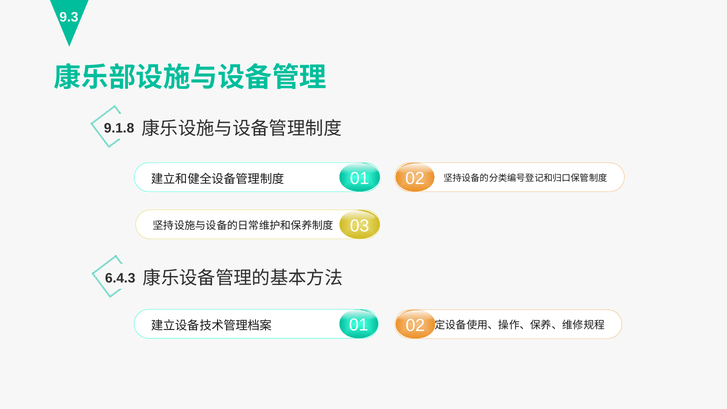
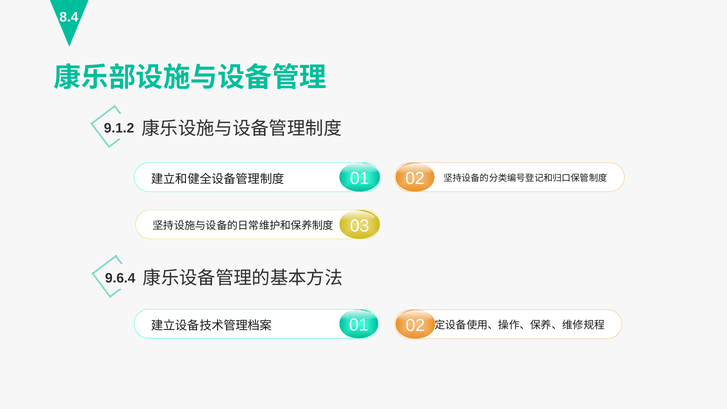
9.3: 9.3 -> 8.4 (69, 17)
9.1.8: 9.1.8 -> 9.1.2 (119, 128)
6.4.3: 6.4.3 -> 9.6.4 (120, 278)
